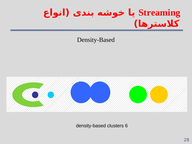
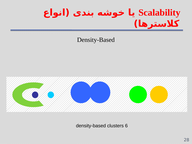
Streaming: Streaming -> Scalability (159, 13)
